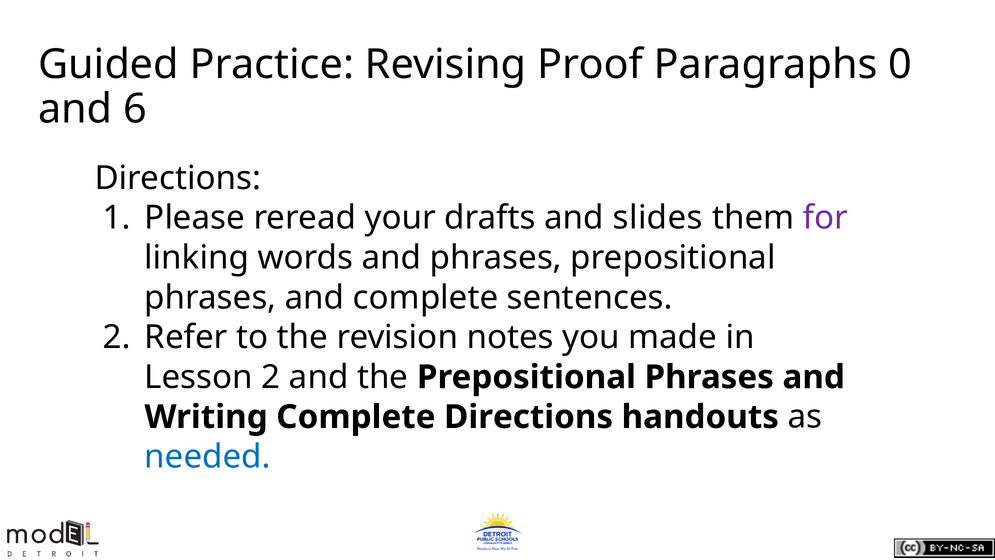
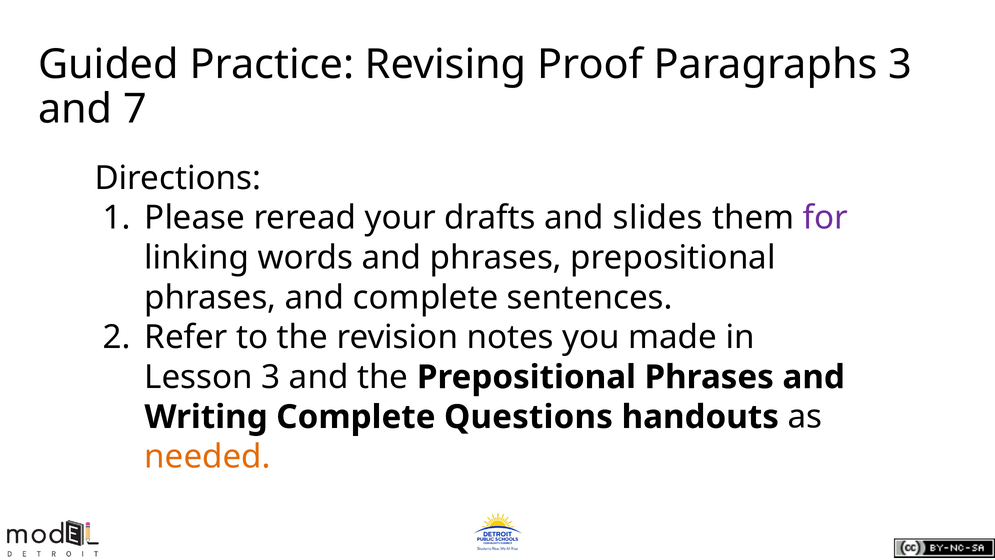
Paragraphs 0: 0 -> 3 (900, 64)
6: 6 -> 7 (135, 109)
Lesson 2: 2 -> 3 (271, 377)
Complete Directions: Directions -> Questions (528, 417)
needed colour: blue -> orange (208, 457)
